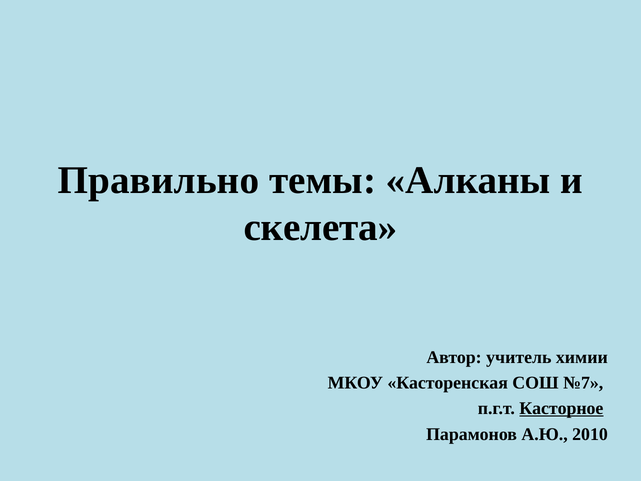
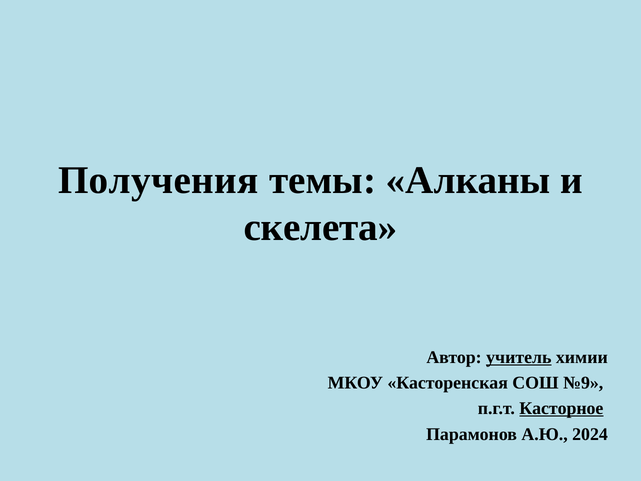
Правильно: Правильно -> Получения (158, 180)
учитель underline: none -> present (519, 357)
№7: №7 -> №9 (583, 383)
2010: 2010 -> 2024 (590, 434)
